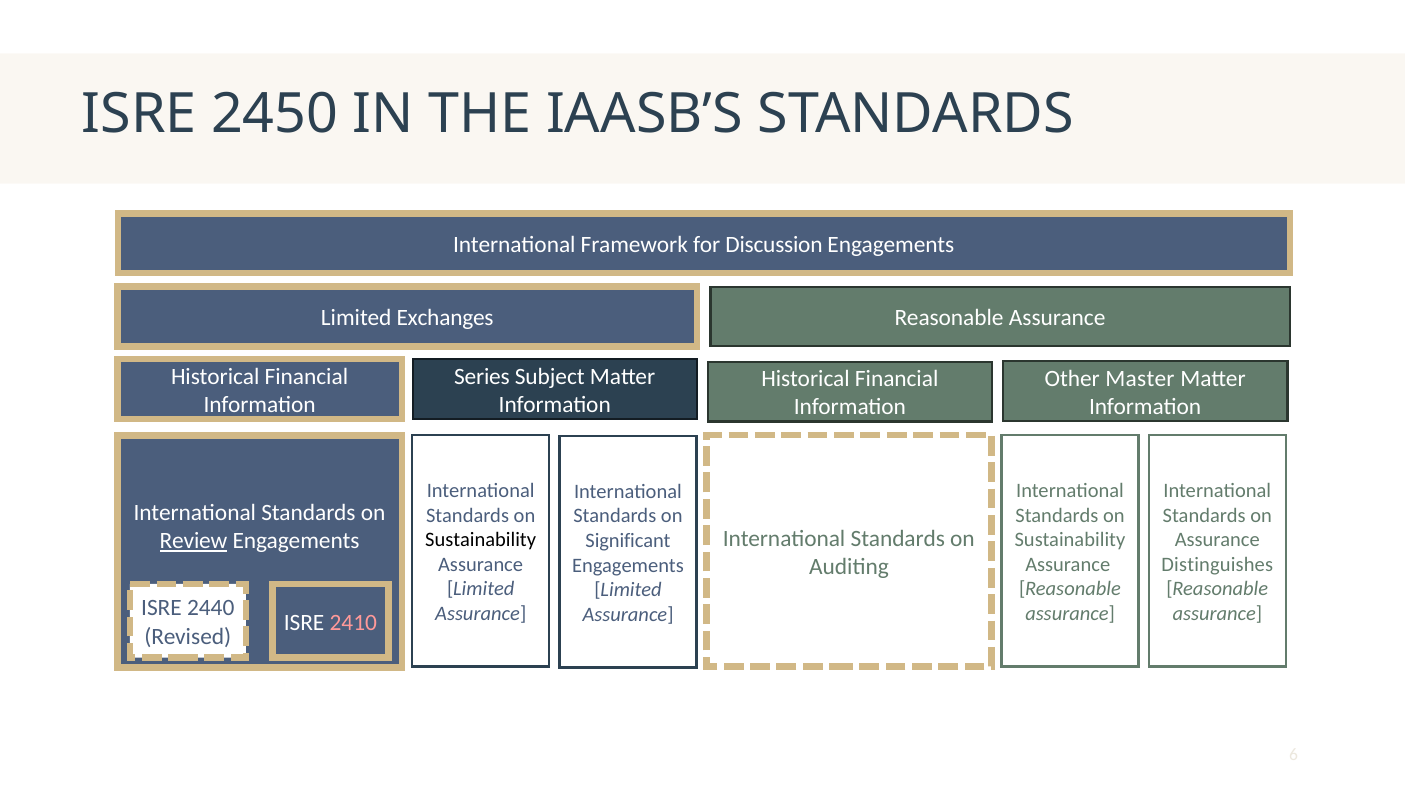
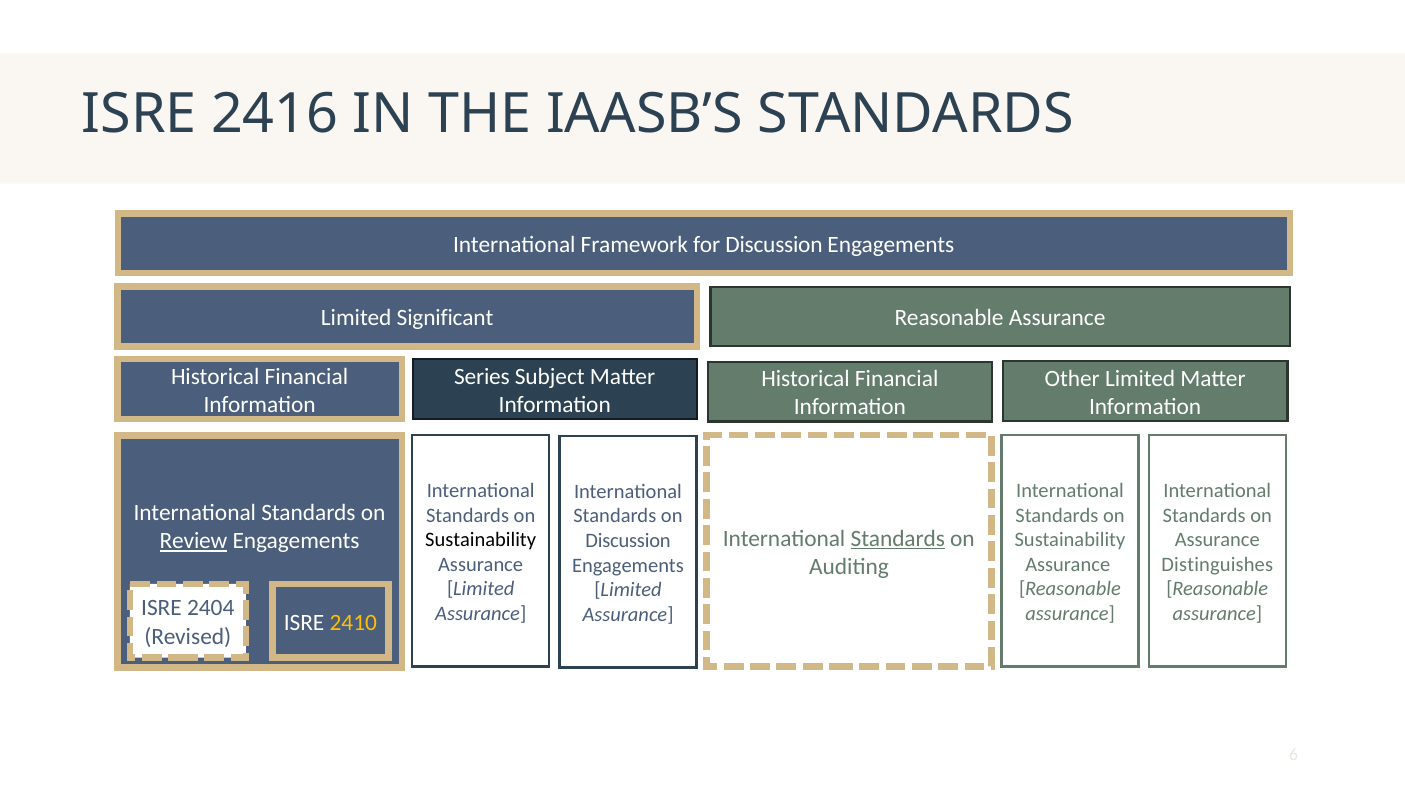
2450: 2450 -> 2416 (275, 114)
Exchanges: Exchanges -> Significant (445, 318)
Other Master: Master -> Limited (1140, 379)
Standards underline: none -> present (898, 539)
Significant: Significant -> Discussion (628, 541)
2440: 2440 -> 2404 (211, 609)
2410 colour: pink -> yellow (353, 623)
